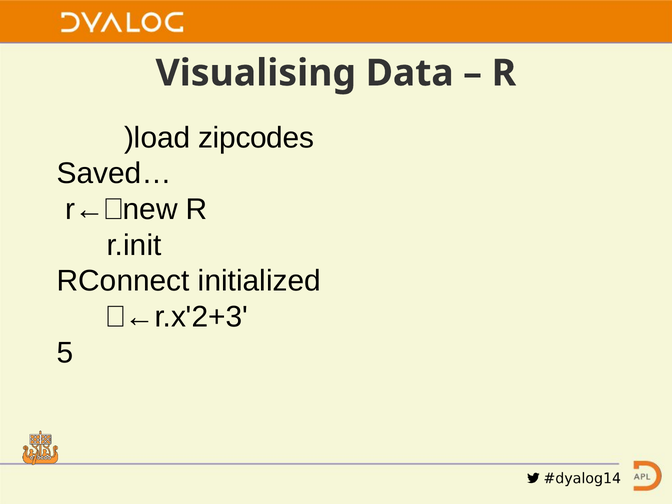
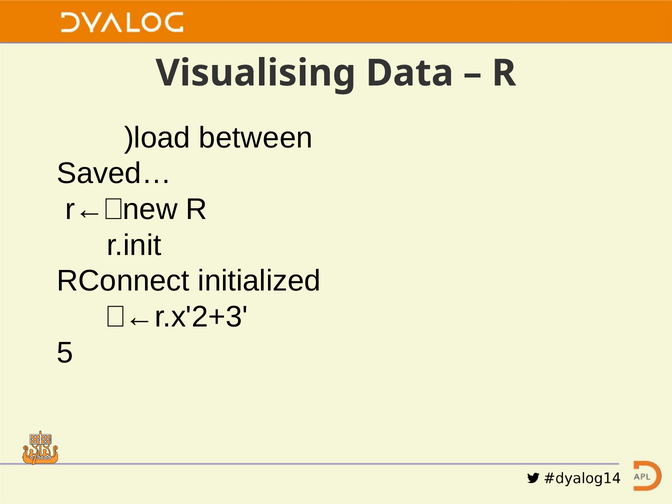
zipcodes: zipcodes -> between (256, 138)
